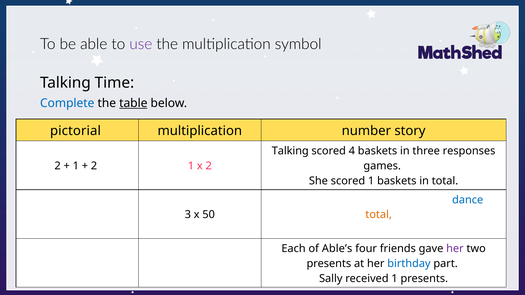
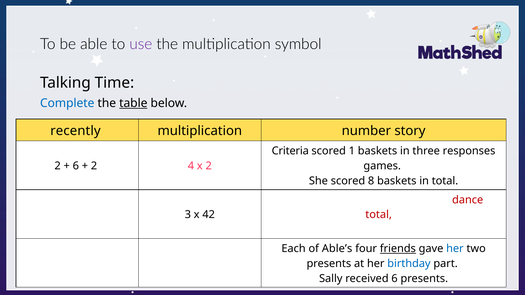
pictorial: pictorial -> recently (75, 131)
Talking: Talking -> Criteria (290, 151)
4: 4 -> 1 (352, 151)
1: 1 -> 6 (76, 166)
2 1: 1 -> 4 (191, 166)
scored 1: 1 -> 8 (371, 181)
dance colour: blue -> red (468, 200)
50: 50 -> 42 (209, 215)
total colour: orange -> red (379, 215)
friends underline: none -> present (398, 249)
her colour: purple -> blue (455, 249)
received 1: 1 -> 6 (395, 279)
